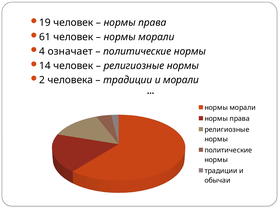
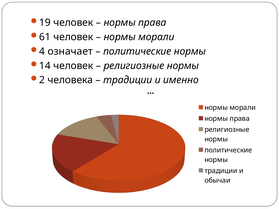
и морали: морали -> именно (181, 80)
